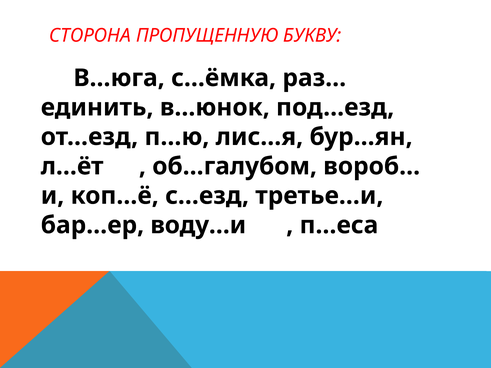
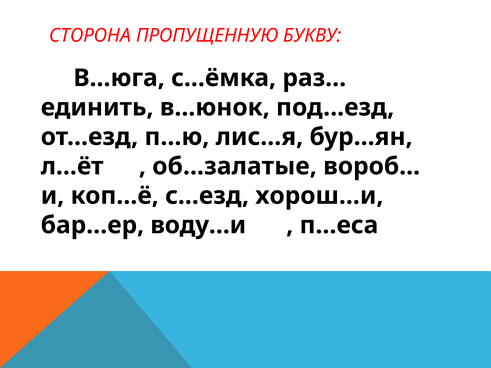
об…галубом: об…галубом -> об…залатые (235, 166)
третье…и: третье…и -> хорош…и (319, 196)
